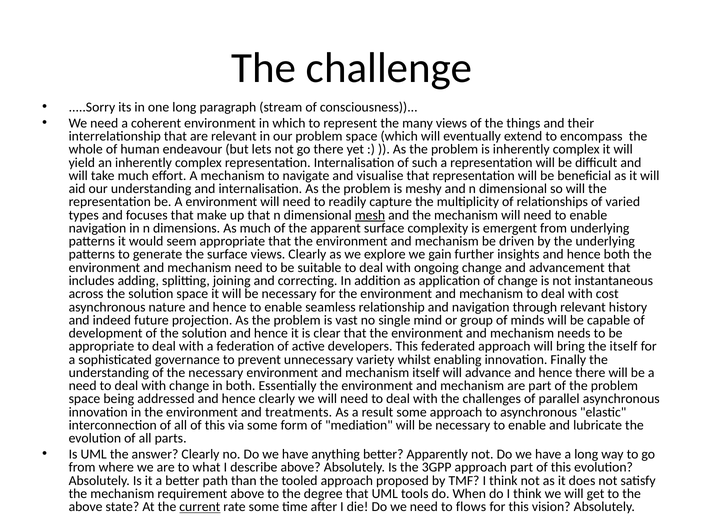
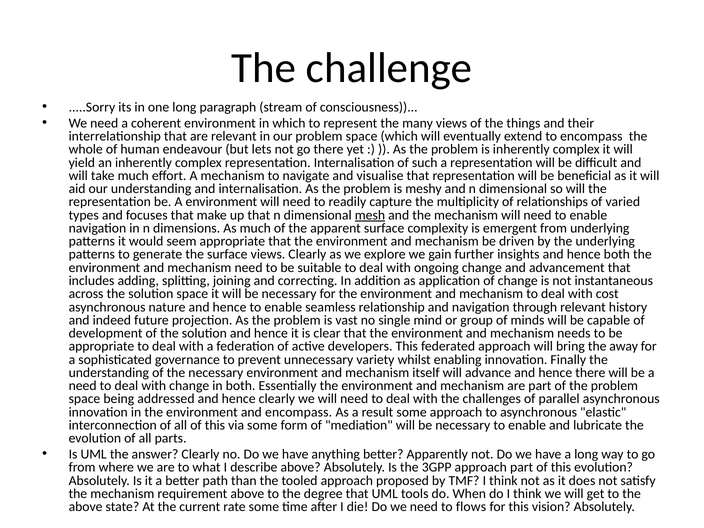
the itself: itself -> away (624, 346)
and treatments: treatments -> encompass (299, 412)
current underline: present -> none (200, 507)
